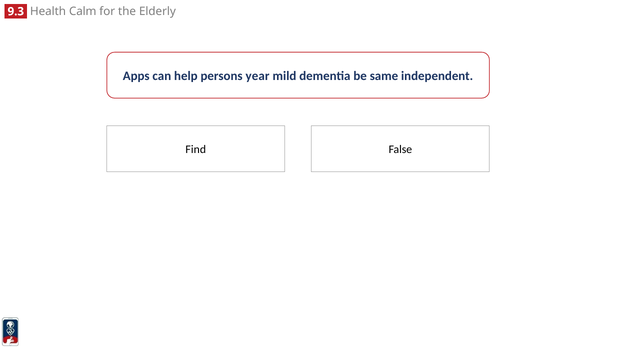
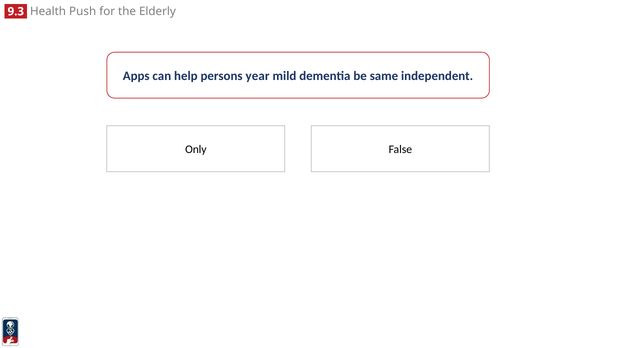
Calm: Calm -> Push (83, 11)
Find: Find -> Only (196, 150)
